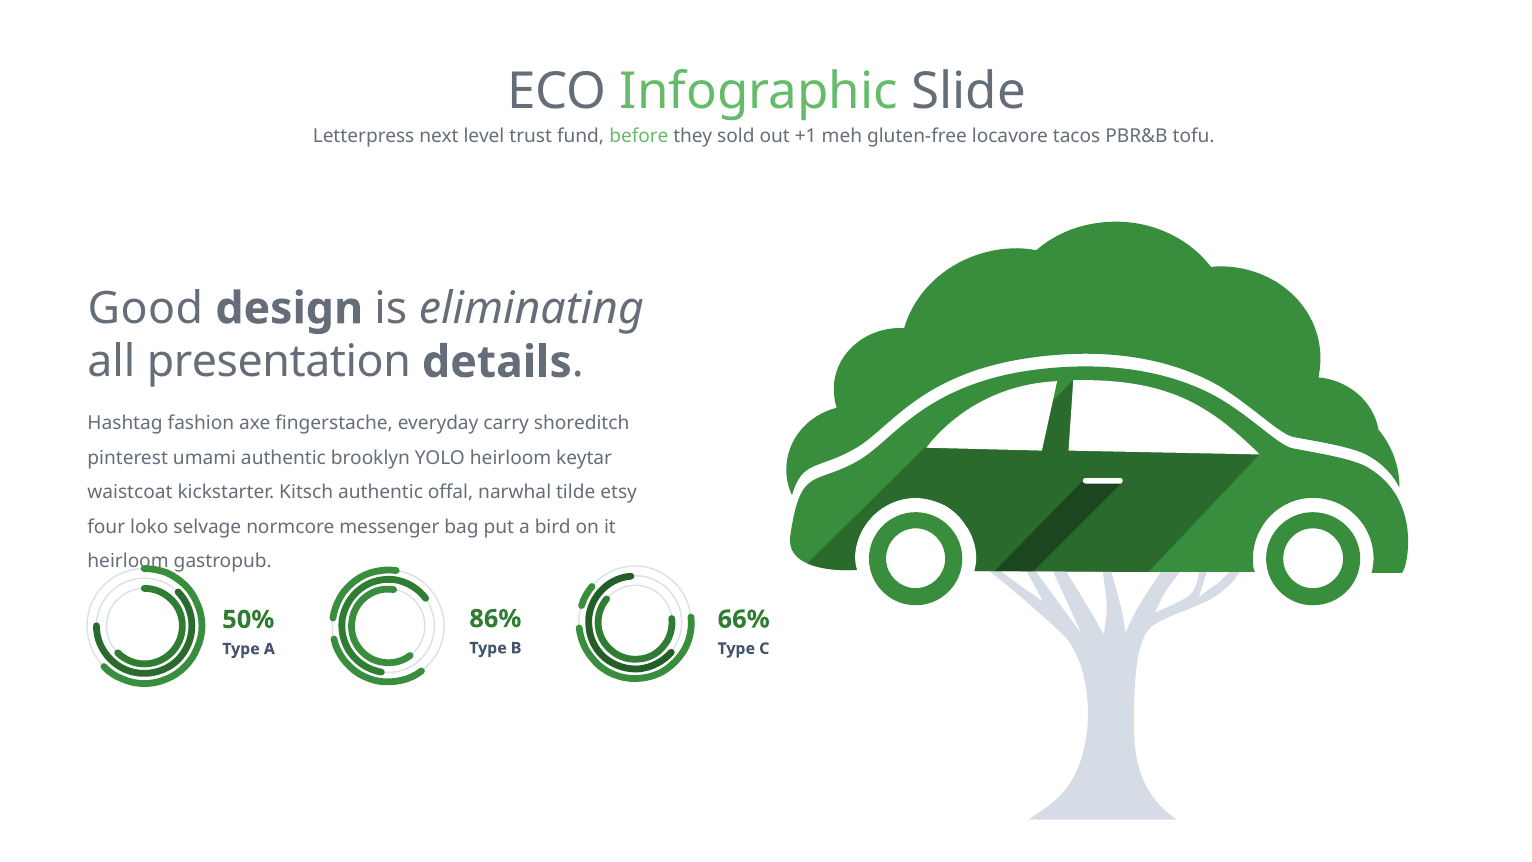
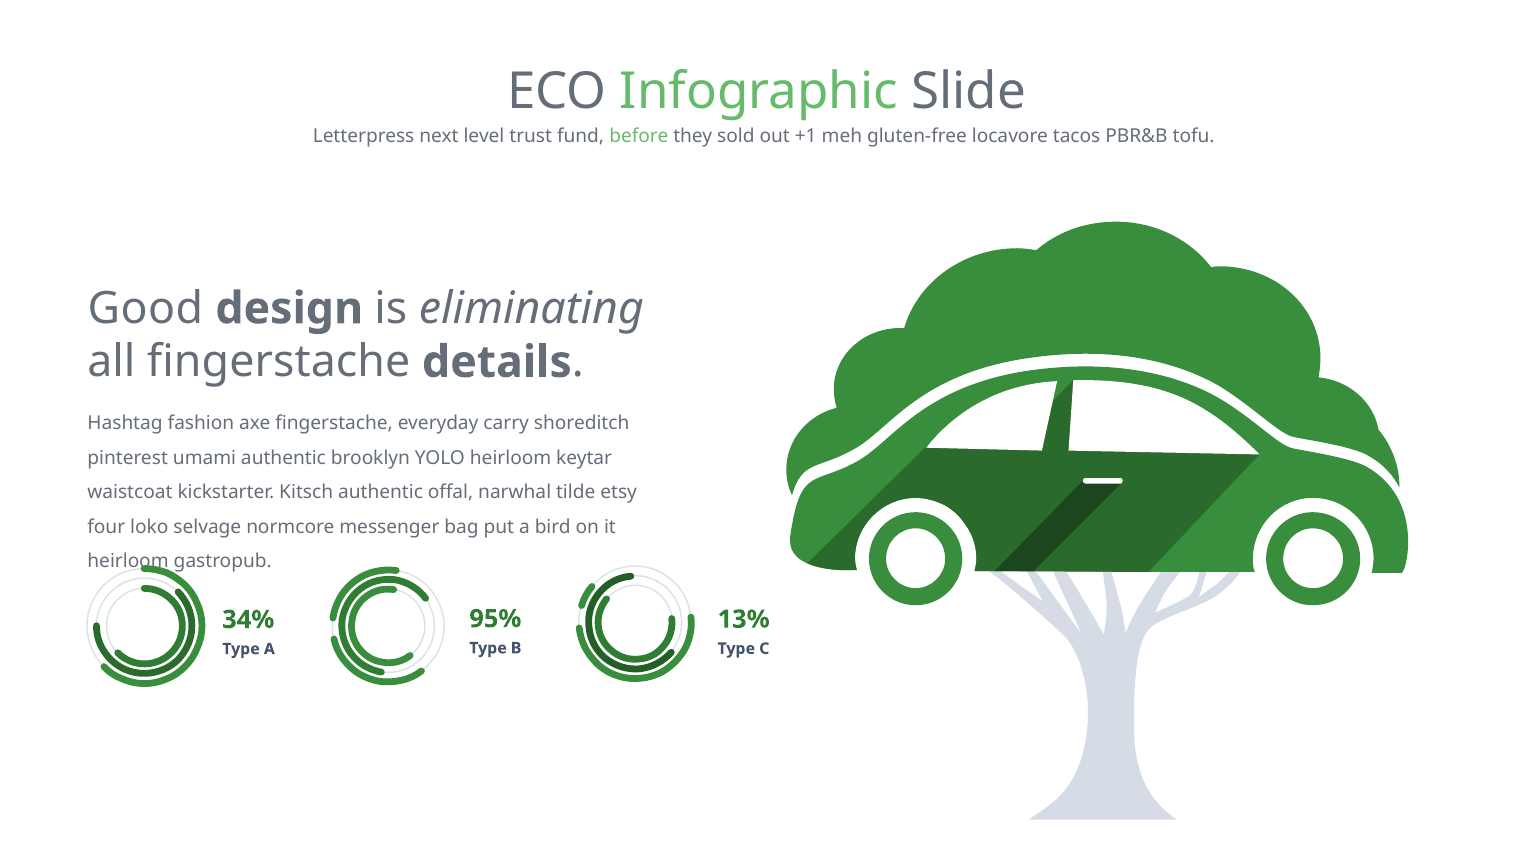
all presentation: presentation -> fingerstache (279, 362)
86%: 86% -> 95% (495, 619)
66%: 66% -> 13% (744, 619)
50%: 50% -> 34% (248, 619)
